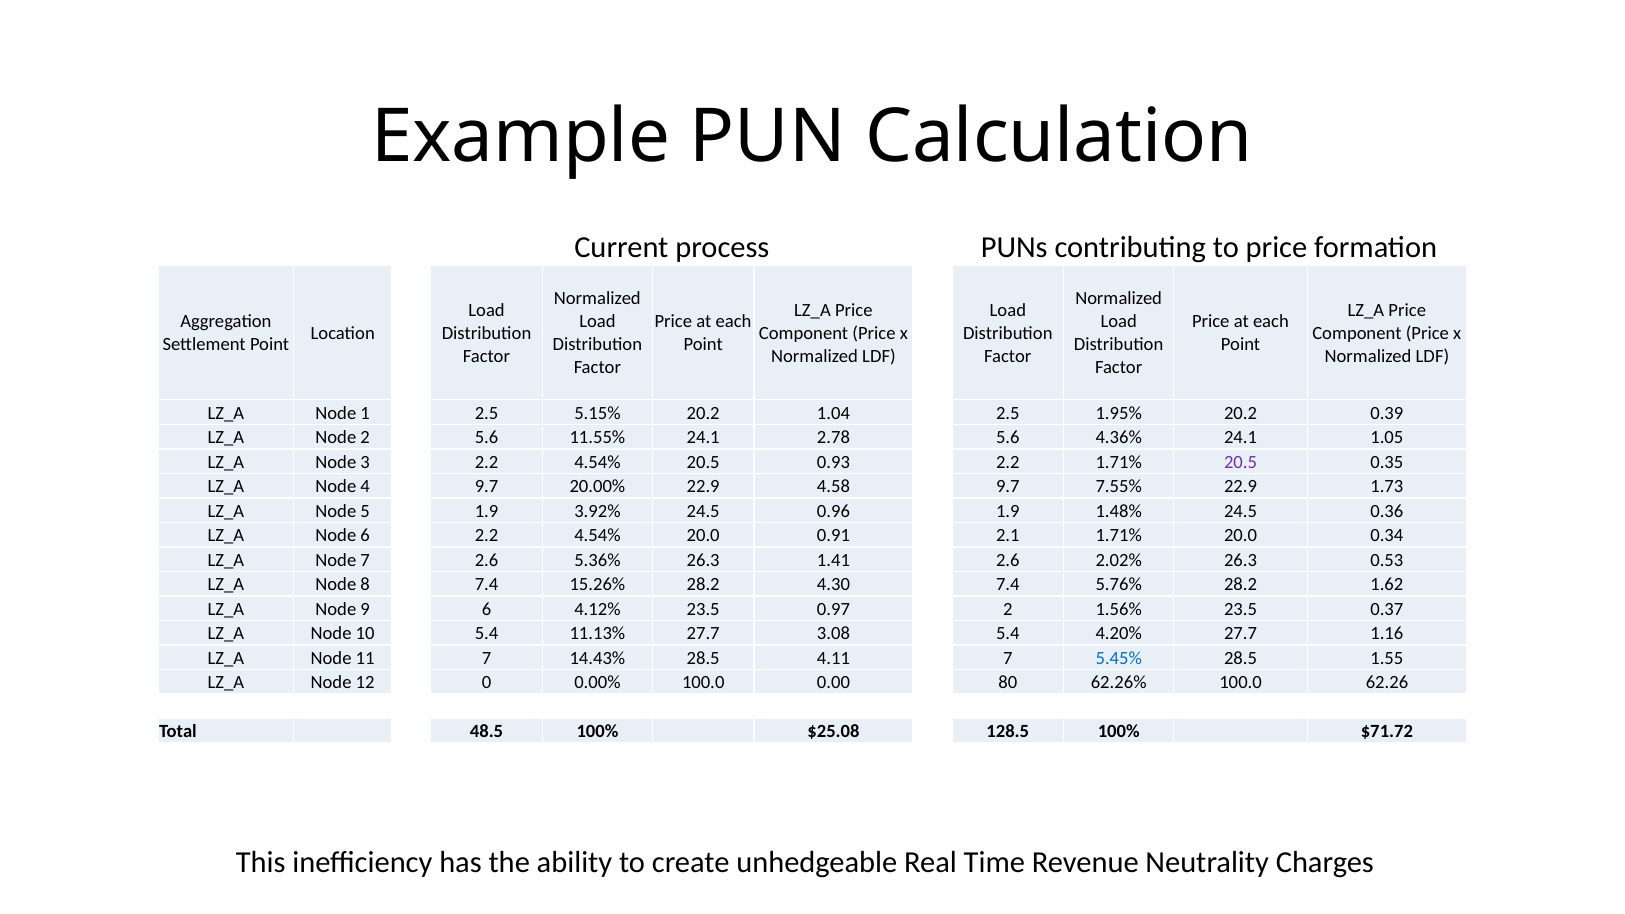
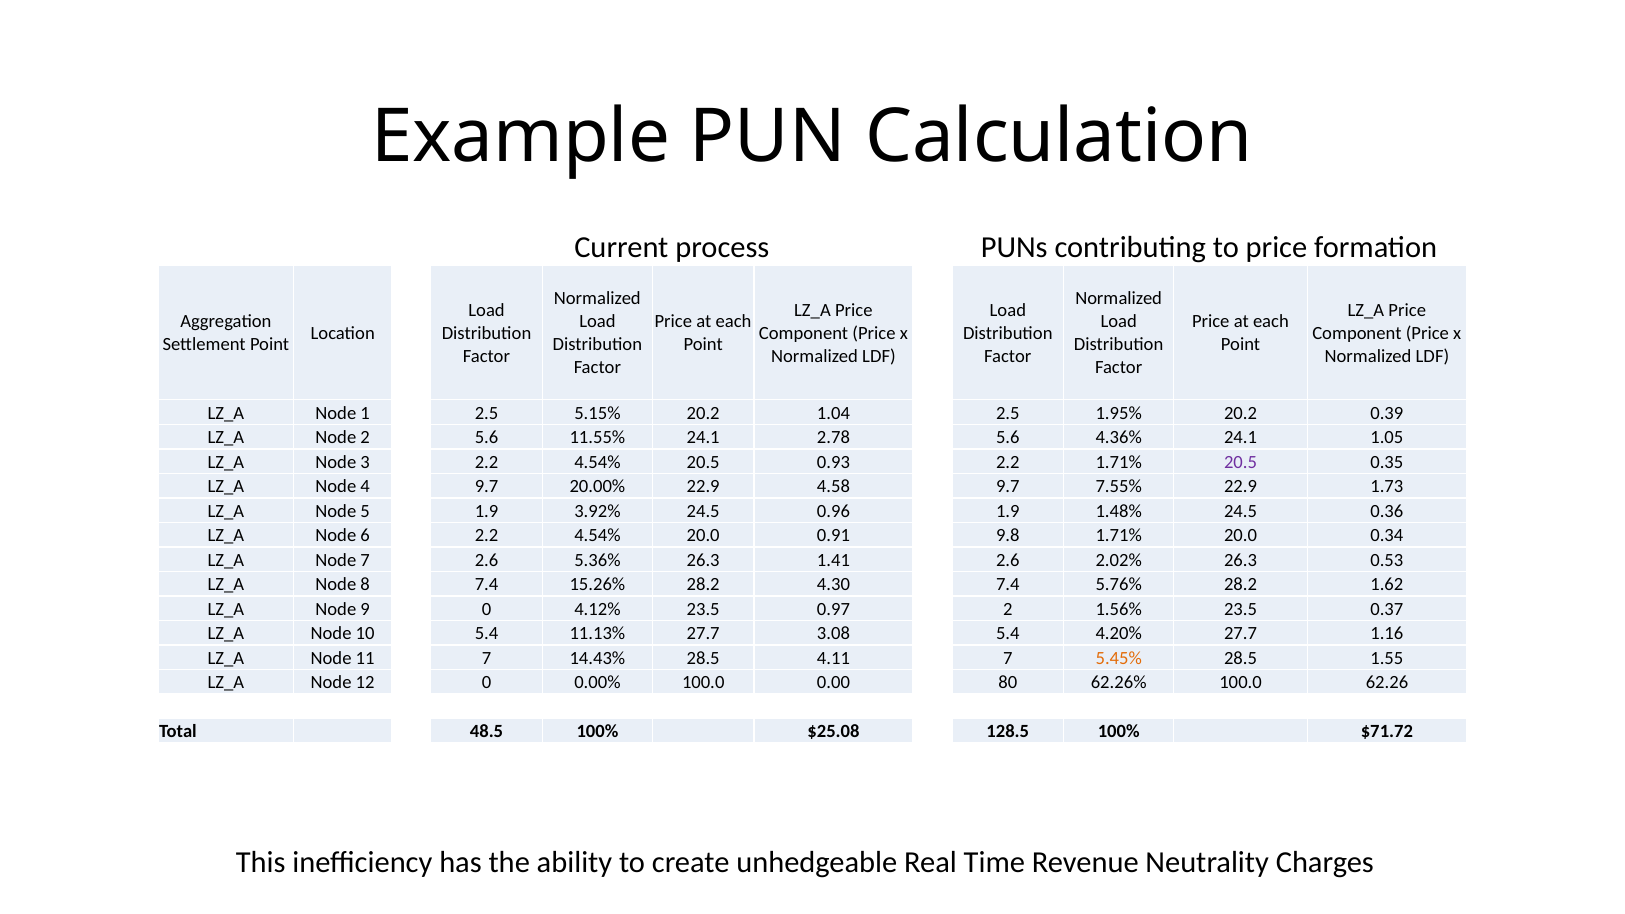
2.1: 2.1 -> 9.8 (1008, 536)
9 6: 6 -> 0 (487, 609)
5.45% colour: blue -> orange (1119, 658)
